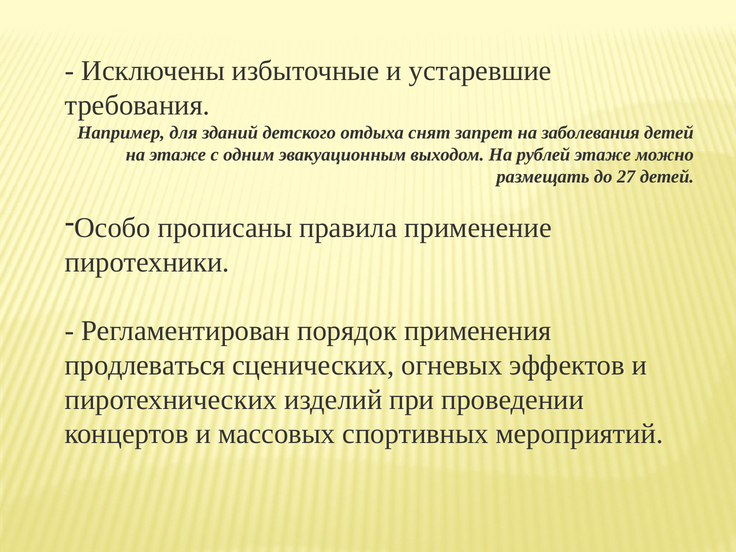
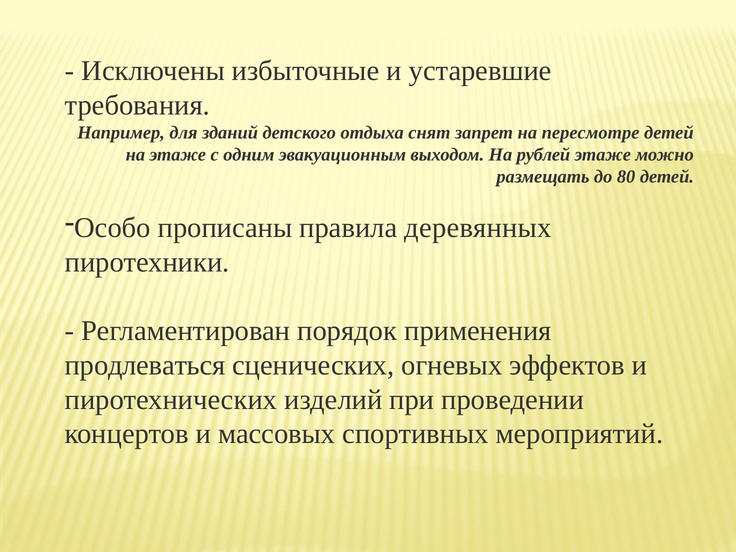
заболевания: заболевания -> пересмотре (591, 133)
27: 27 -> 80 (626, 177)
применение: применение -> деревянных (478, 228)
